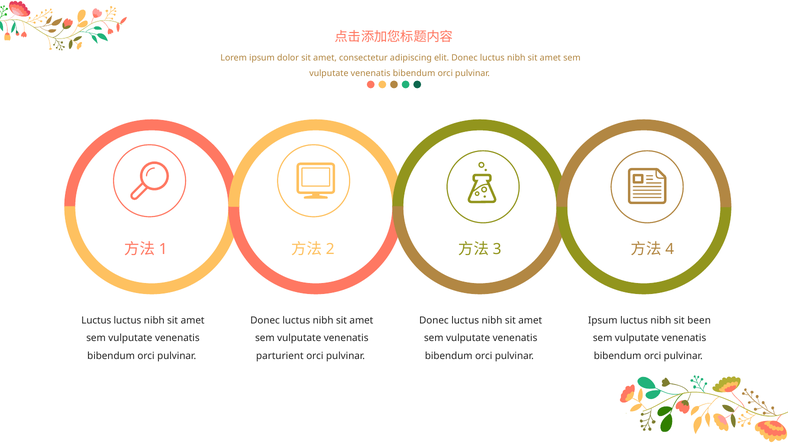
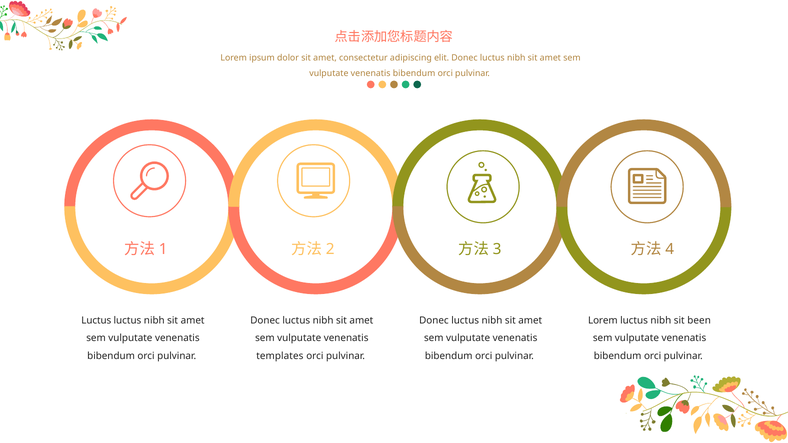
Ipsum: Ipsum -> Lorem (603, 321)
parturient: parturient -> templates (280, 356)
